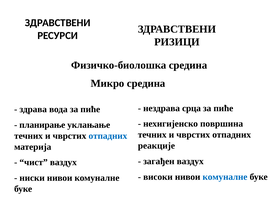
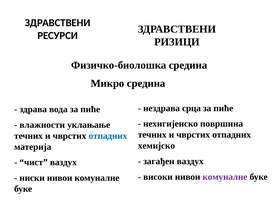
планирање: планирање -> влажности (42, 125)
реакције: реакције -> хемијско (156, 146)
комуналне colour: blue -> purple (225, 177)
